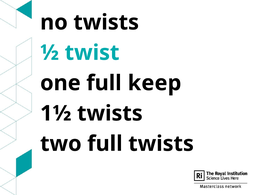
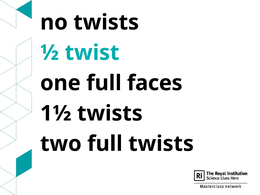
keep: keep -> faces (155, 83)
